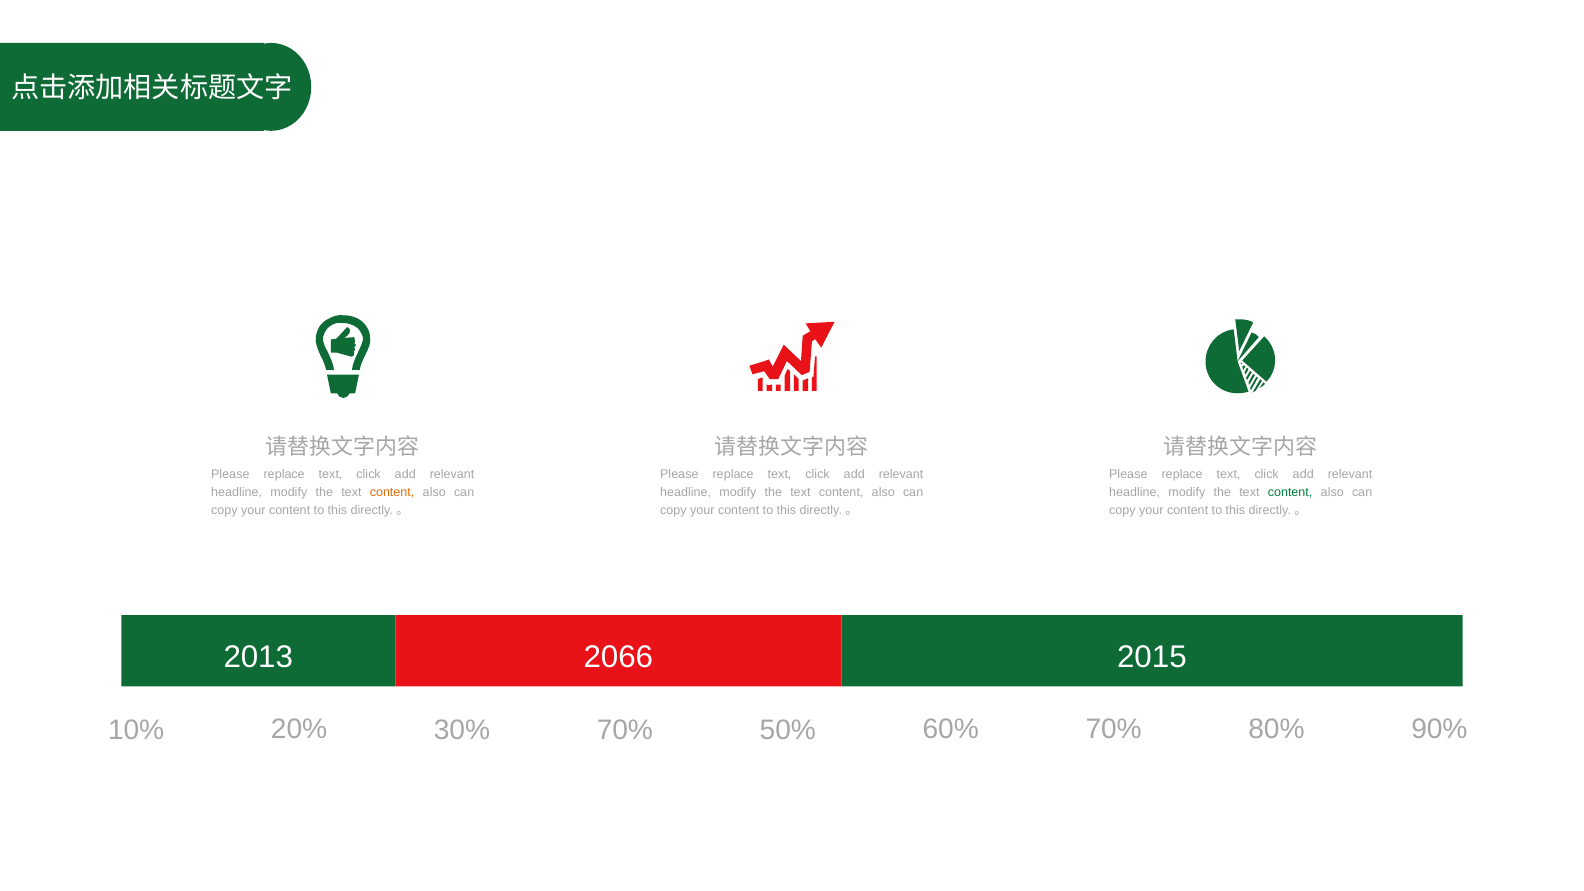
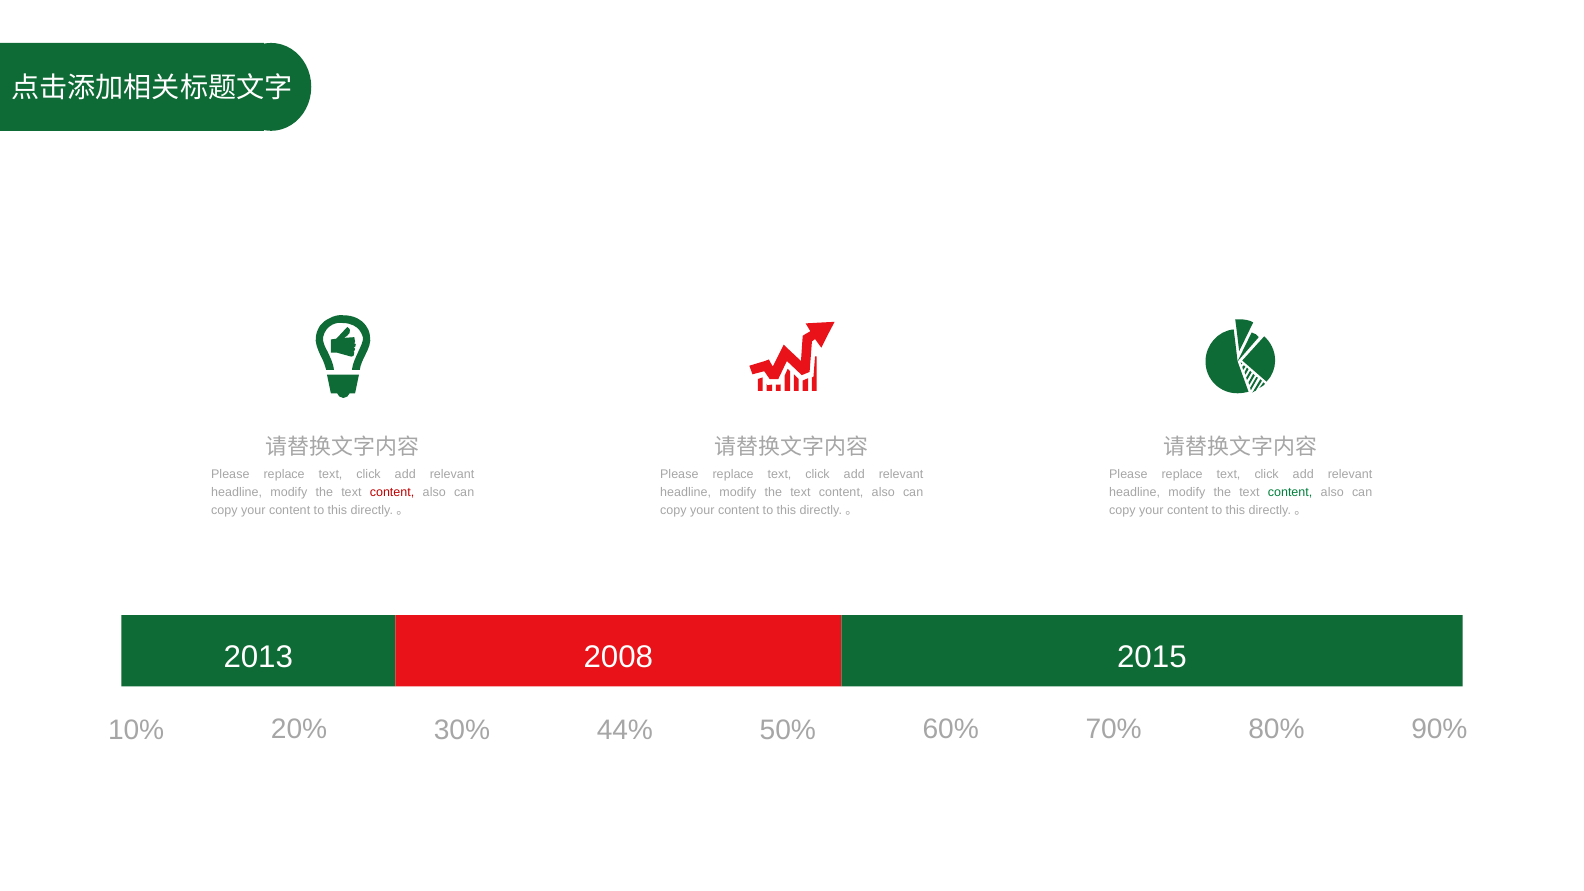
content colour: orange -> red (392, 493)
2066: 2066 -> 2008 (618, 657)
30% 70%: 70% -> 44% (625, 730)
